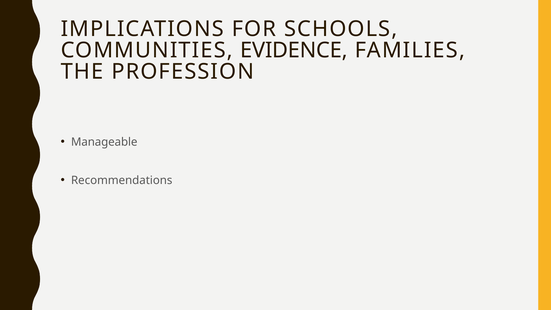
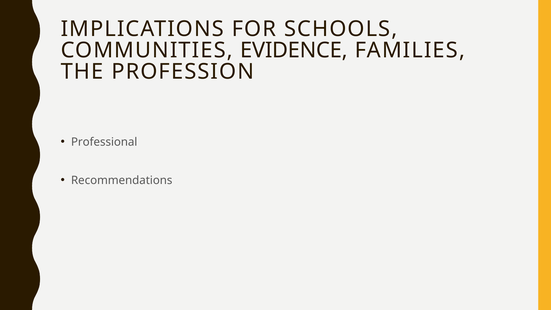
Manageable: Manageable -> Professional (104, 142)
